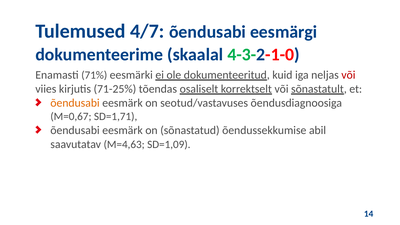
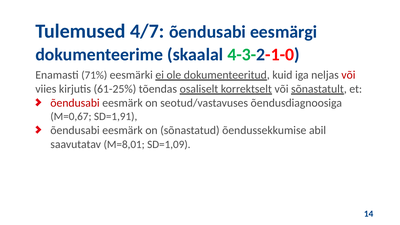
71-25%: 71-25% -> 61-25% (115, 89)
õendusabi colour: orange -> red (75, 103)
SD=1,71: SD=1,71 -> SD=1,91 (116, 117)
M=4,63: M=4,63 -> M=8,01 (124, 145)
